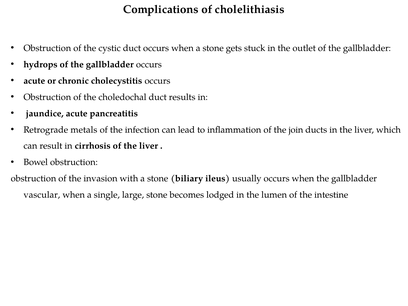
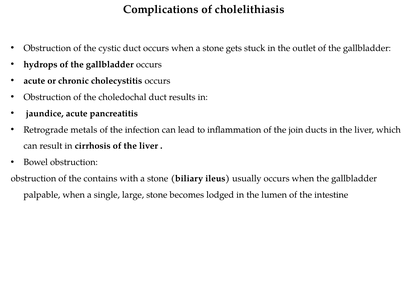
invasion: invasion -> contains (100, 179)
vascular: vascular -> palpable (42, 195)
